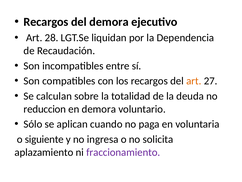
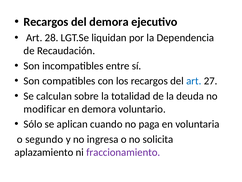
art colour: orange -> blue (194, 81)
reduccion: reduccion -> modificar (45, 109)
siguiente: siguiente -> segundo (44, 139)
